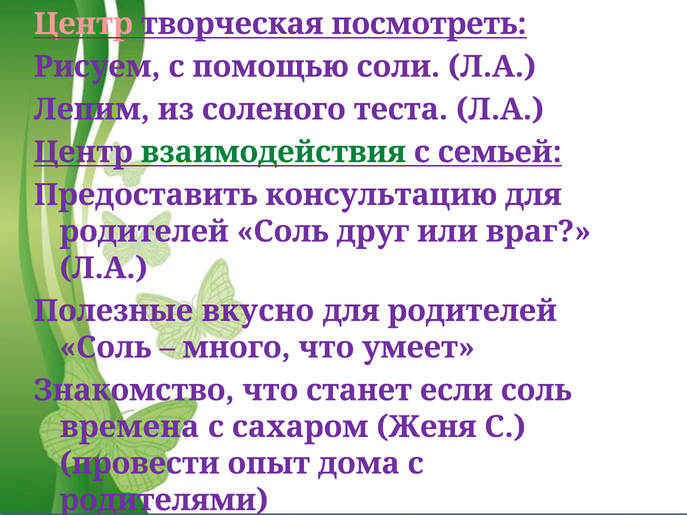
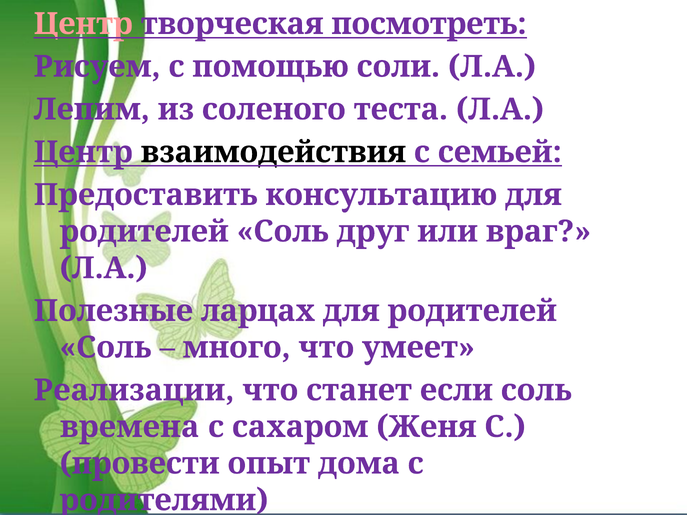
взаимодействия colour: green -> black (273, 152)
вкусно: вкусно -> ларцах (258, 311)
Знакомство: Знакомство -> Реализации (134, 390)
